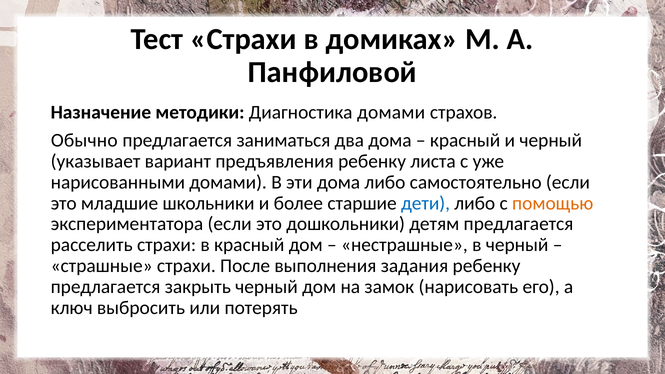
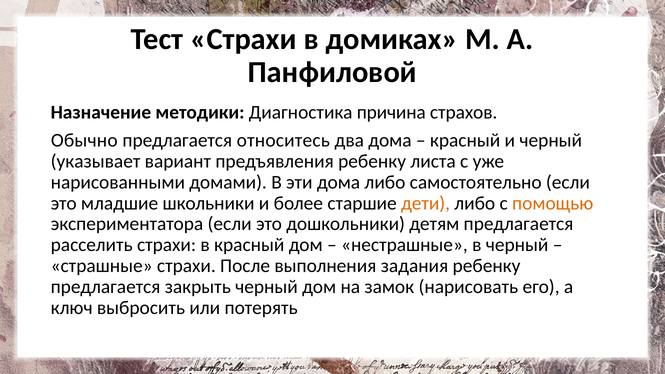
Диагностика домами: домами -> причина (391, 112)
заниматься: заниматься -> относитесь (283, 140)
дети colour: blue -> orange (426, 203)
